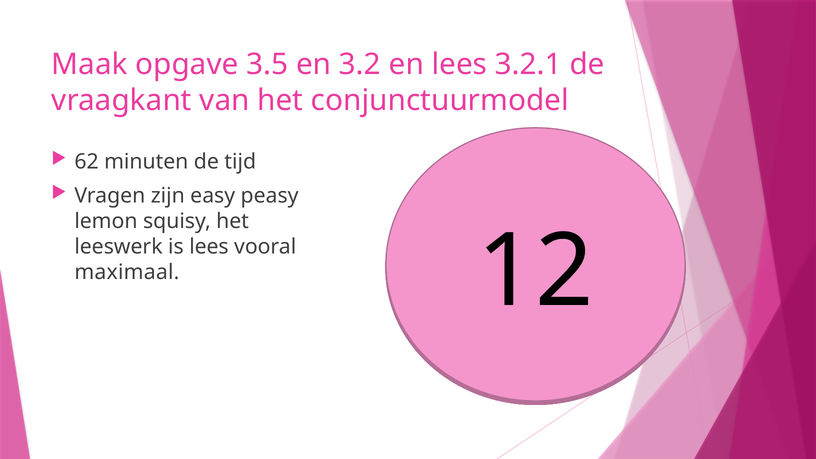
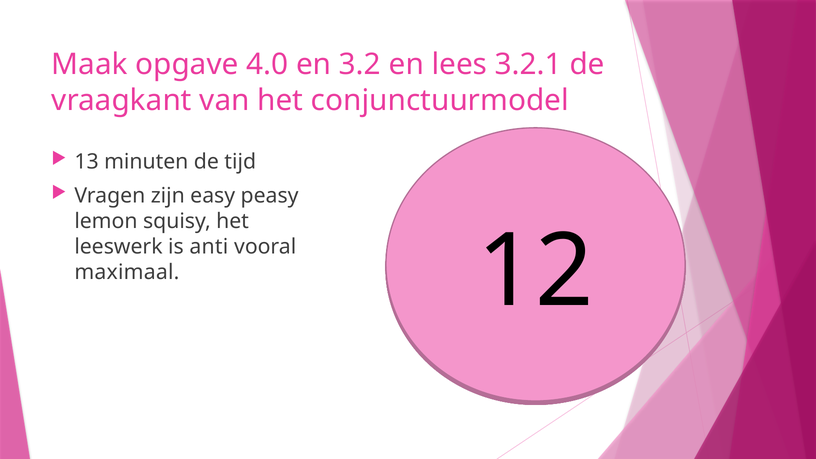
3.5: 3.5 -> 4.0 (267, 65)
62: 62 -> 13 (87, 162)
is lees: lees -> anti (209, 247)
